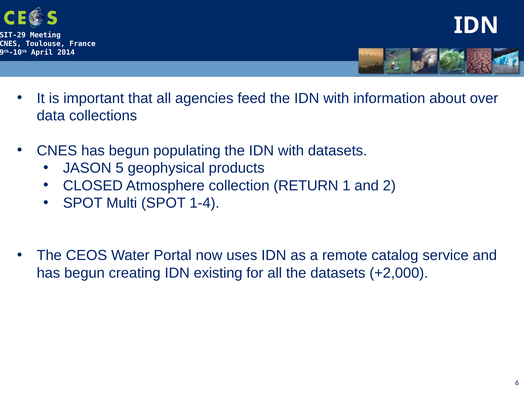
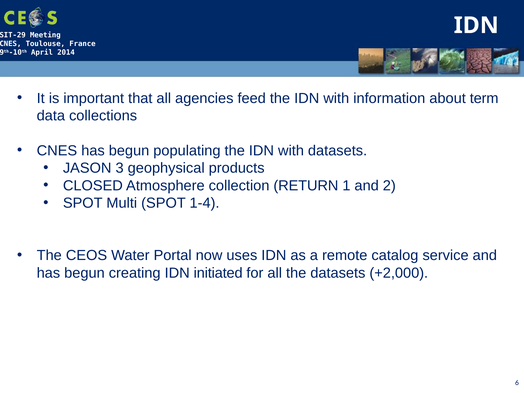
over: over -> term (484, 98)
5: 5 -> 3 (120, 168)
existing: existing -> initiated (218, 273)
